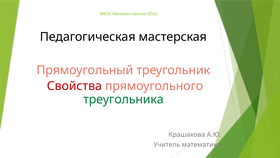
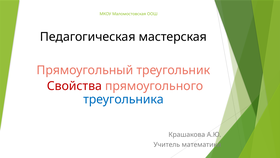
треугольника colour: green -> blue (123, 99)
